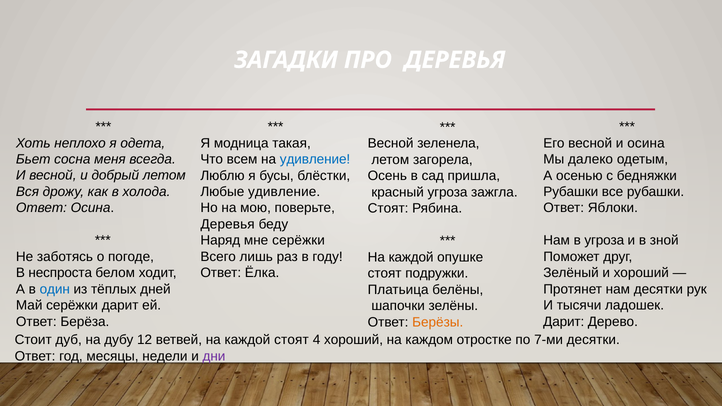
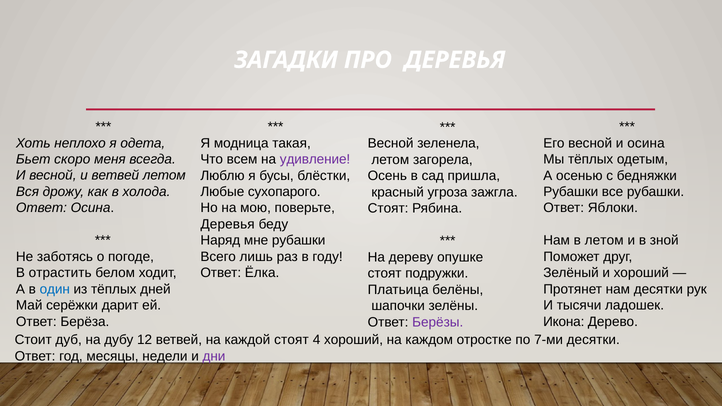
сосна: сосна -> скоро (72, 159)
удивление colour: blue -> purple (315, 159)
Мы далеко: далеко -> тёплых (591, 159)
и добрый: добрый -> ветвей (115, 176)
Любые удивление: удивление -> сухопарого (284, 192)
мне серёжки: серёжки -> рубашки (299, 241)
в угроза: угроза -> летом (604, 241)
каждой: каждой -> дереву (411, 257)
неспроста: неспроста -> отрастить (60, 273)
Дарит: Дарит -> Икона (564, 322)
Берёзы colour: orange -> purple (438, 322)
